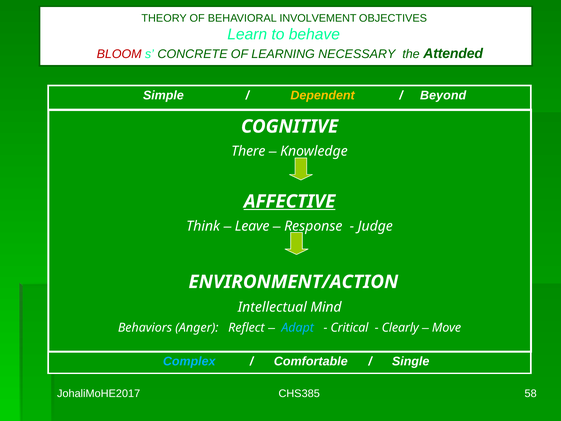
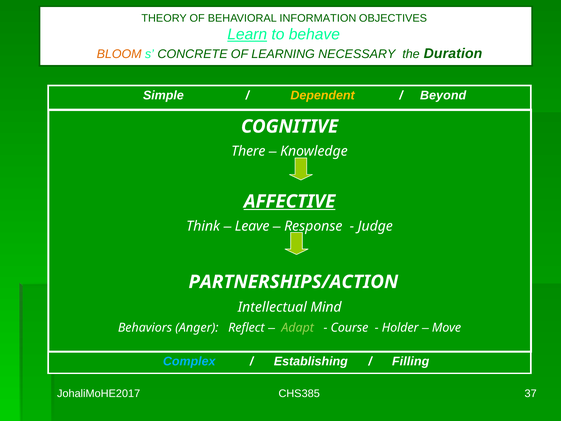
INVOLVEMENT: INVOLVEMENT -> INFORMATION (318, 18)
Learn underline: none -> present (247, 34)
BLOOM colour: red -> orange (119, 54)
Attended: Attended -> Duration (453, 54)
ENVIRONMENT/ACTION: ENVIRONMENT/ACTION -> PARTNERSHIPS/ACTION (293, 282)
Adapt colour: light blue -> light green (298, 327)
Critical: Critical -> Course (349, 327)
Clearly: Clearly -> Holder (400, 327)
Comfortable: Comfortable -> Establishing (311, 361)
Single: Single -> Filling (411, 361)
58: 58 -> 37 (531, 393)
